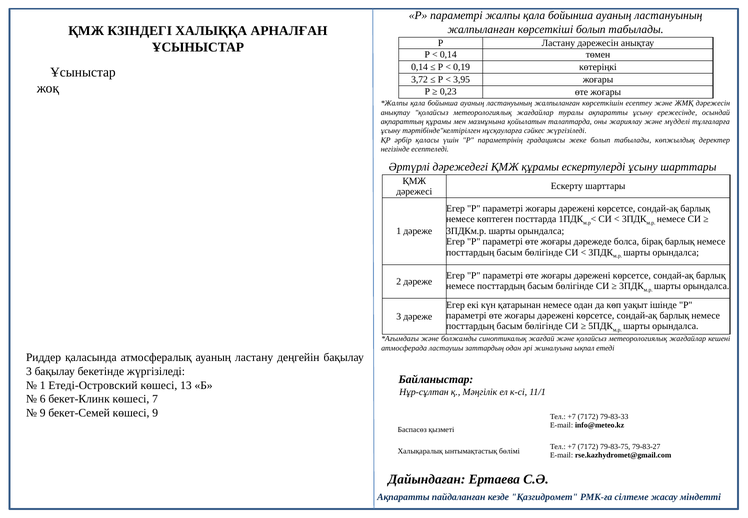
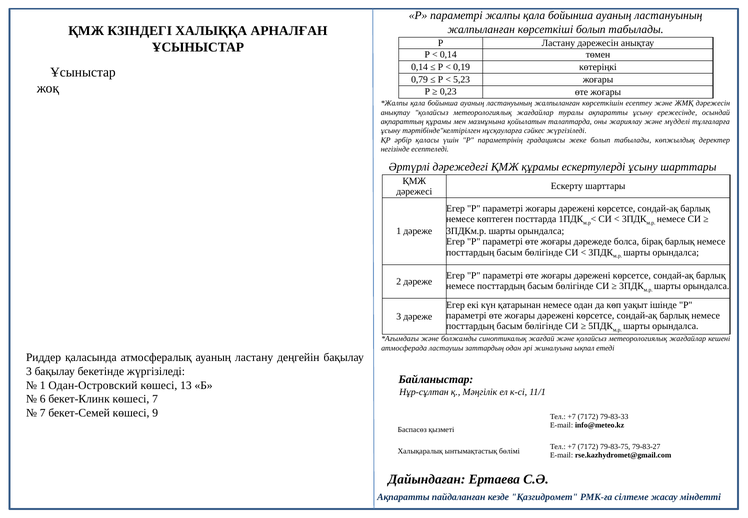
3,72: 3,72 -> 0,79 (420, 79)
3,95: 3,95 -> 5,23 (462, 79)
Етеді-Островский: Етеді-Островский -> Одан-Островский (93, 385)
9: 9 -> 7 (43, 413)
